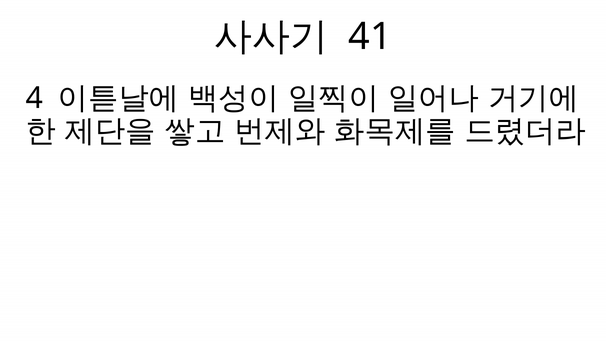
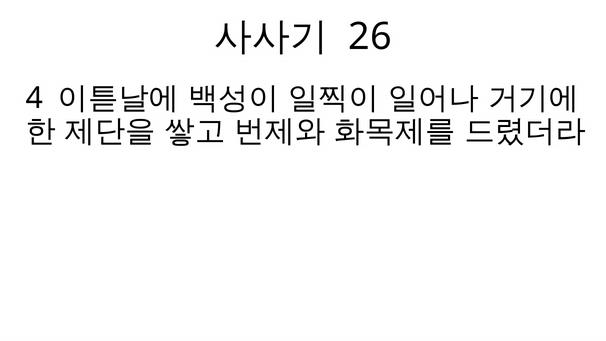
41: 41 -> 26 (370, 36)
